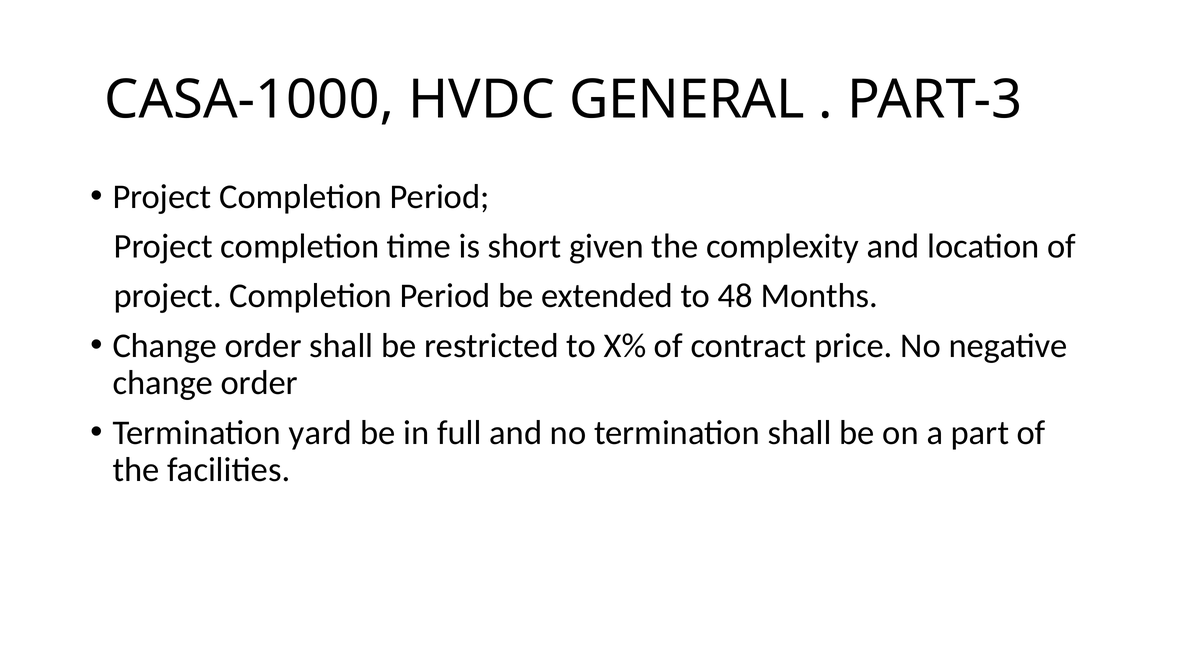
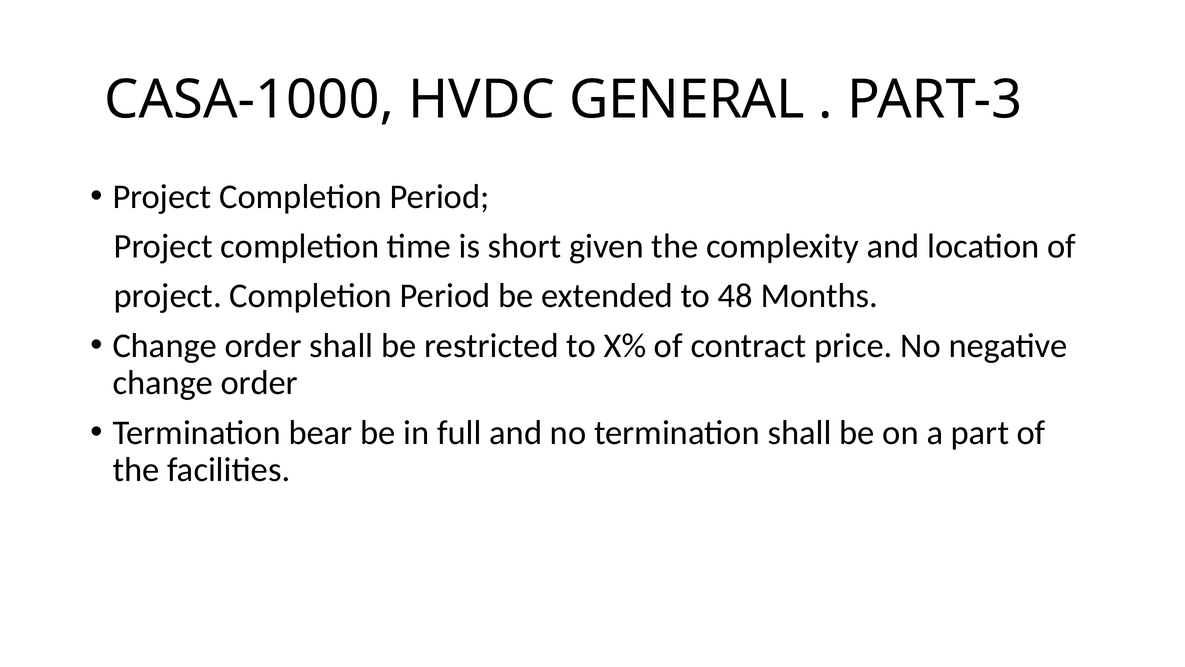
yard: yard -> bear (321, 432)
